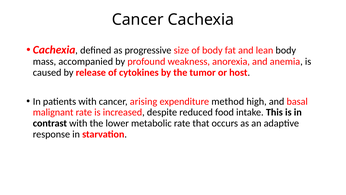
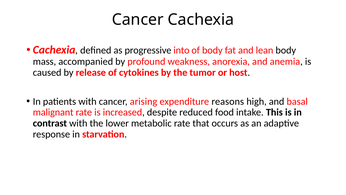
size: size -> into (181, 50)
method: method -> reasons (228, 101)
